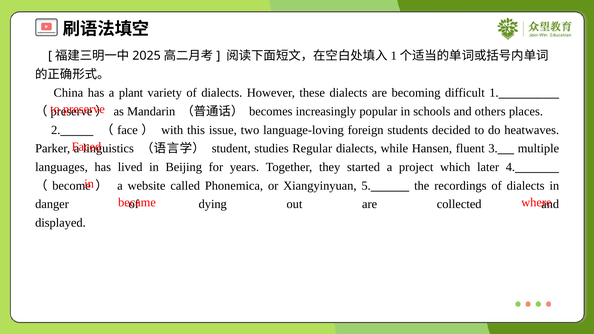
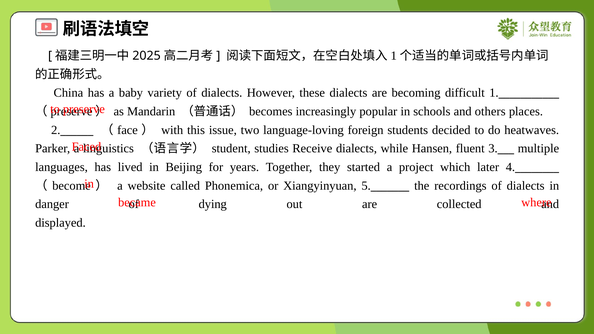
plant: plant -> baby (131, 93)
Regular: Regular -> Receive (312, 149)
